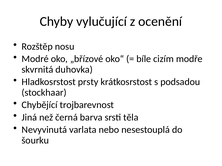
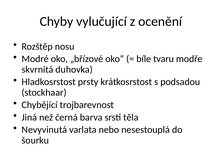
cizím: cizím -> tvaru (164, 59)
